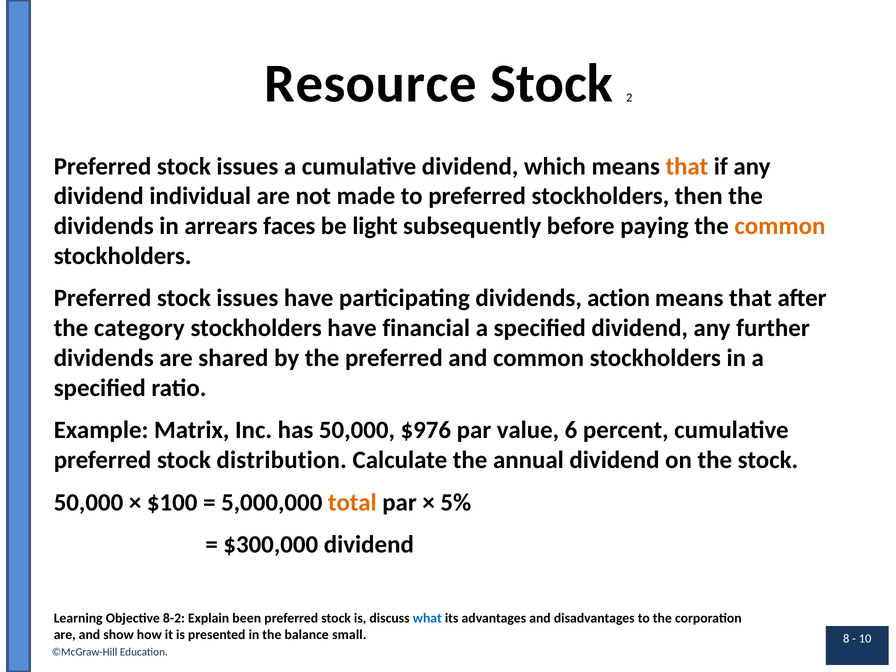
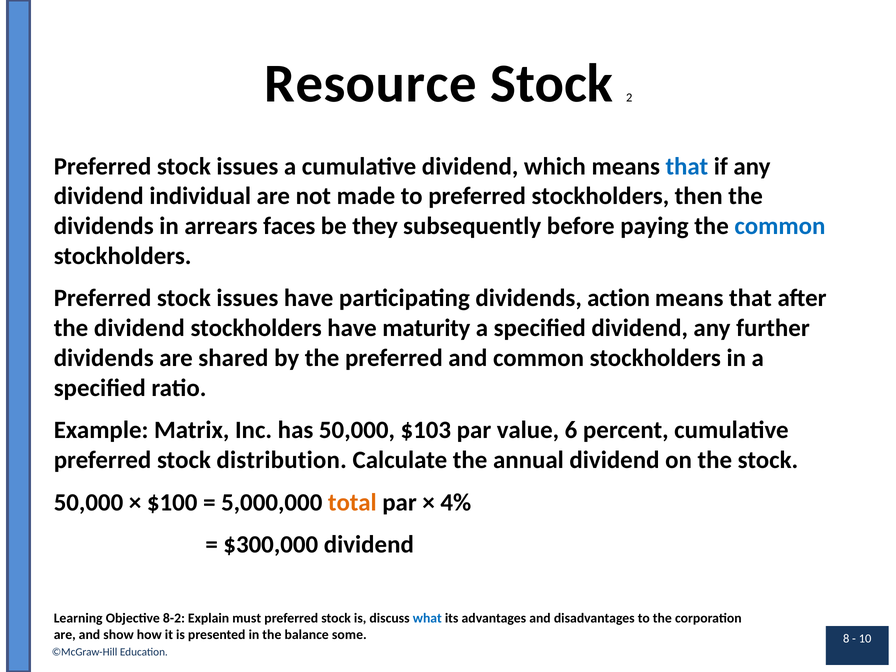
that colour: orange -> blue (687, 166)
light: light -> they (375, 226)
common colour: orange -> blue (780, 226)
the category: category -> dividend (139, 328)
financial: financial -> maturity (426, 328)
$976: $976 -> $103 (426, 430)
5%: 5% -> 4% (456, 502)
been: been -> must (247, 618)
small: small -> some (349, 635)
